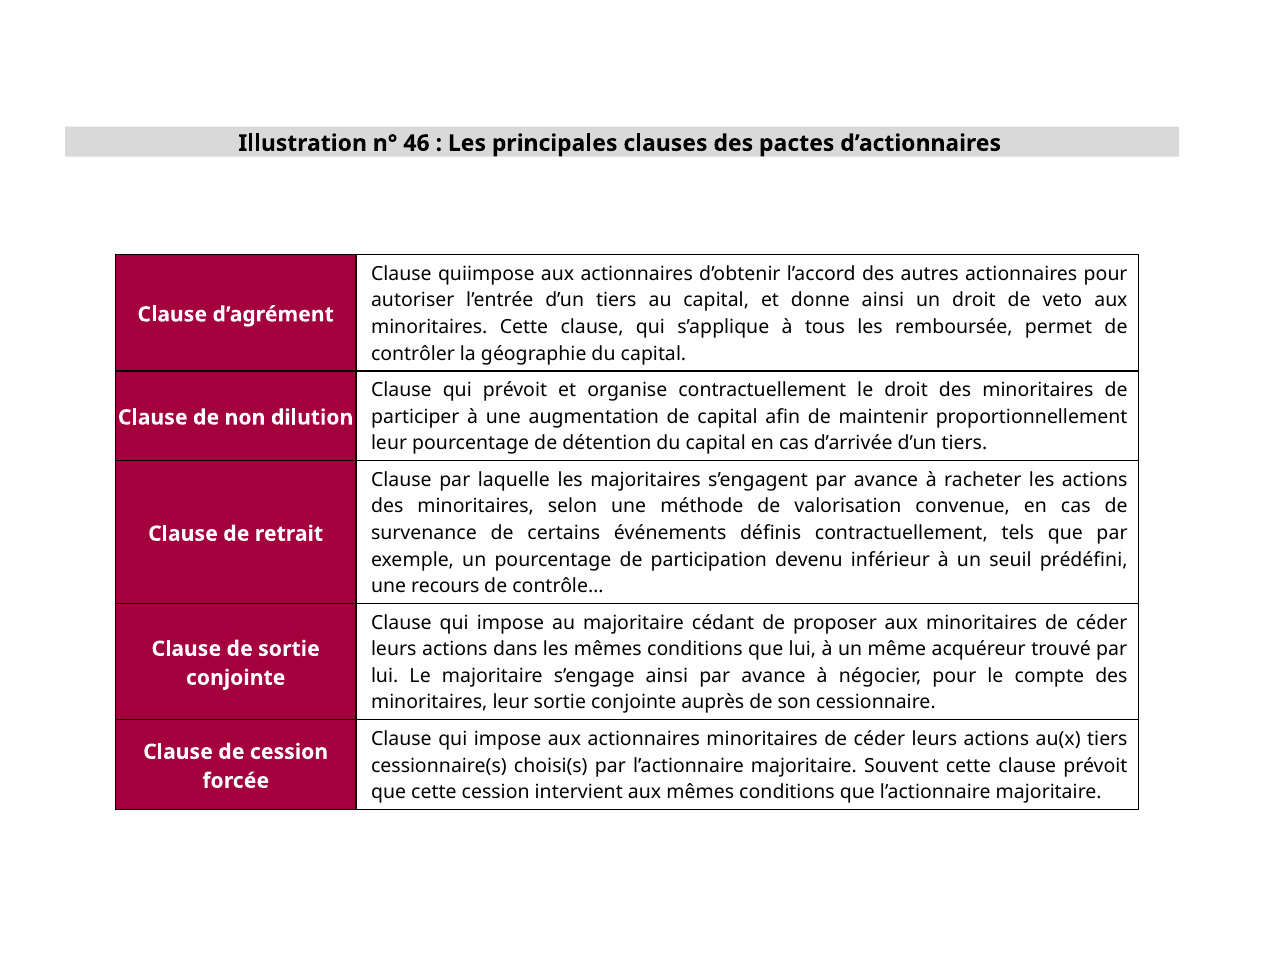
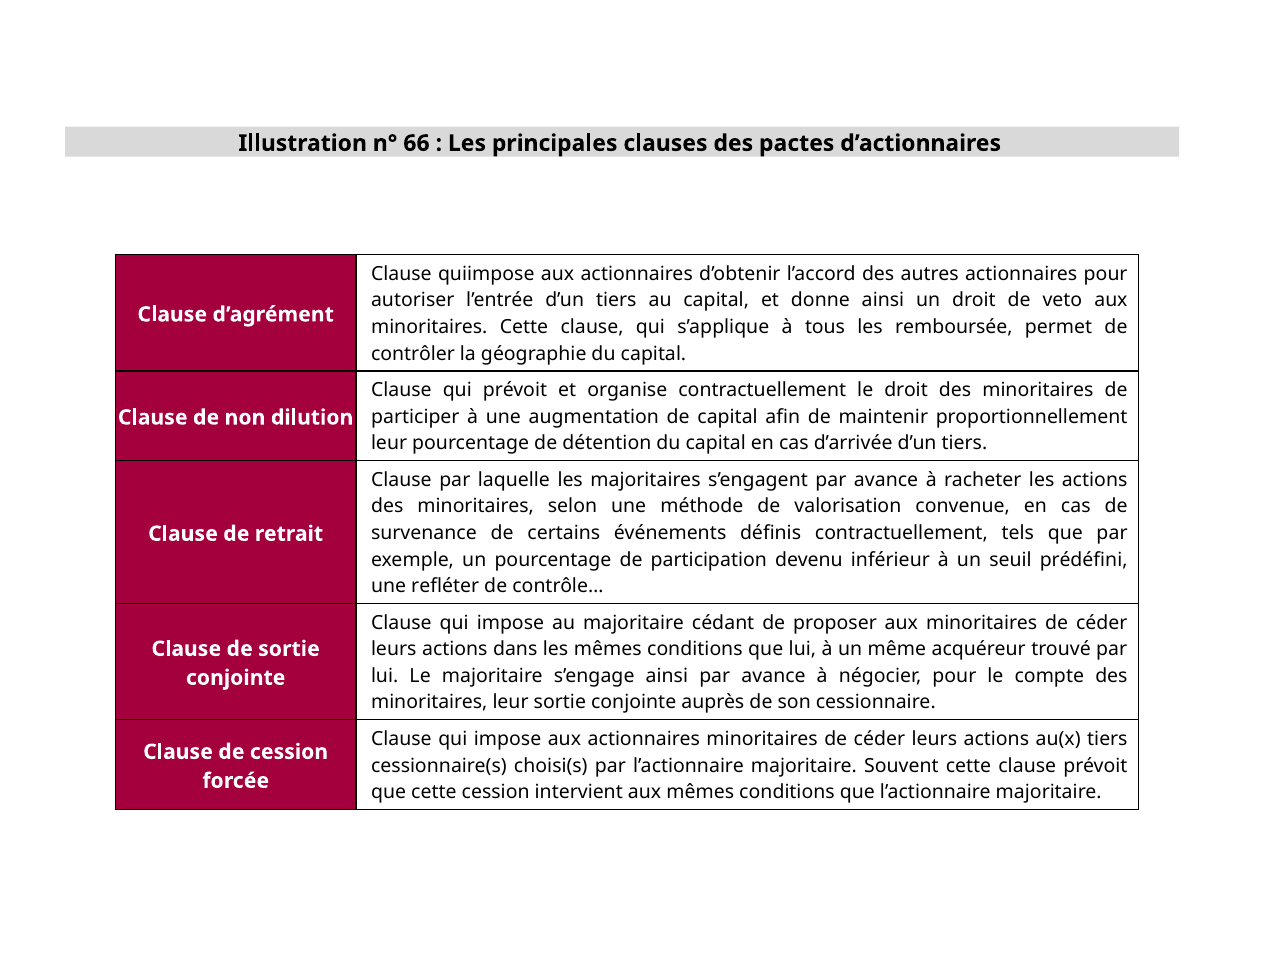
46: 46 -> 66 (416, 143)
recours: recours -> refléter (445, 586)
